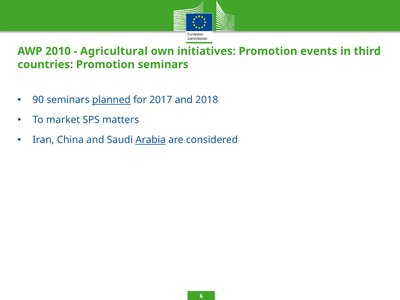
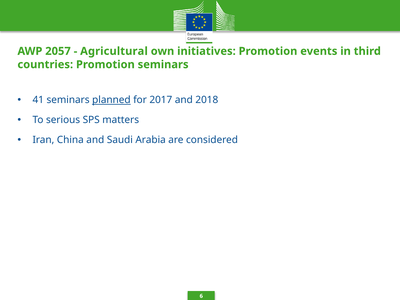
2010: 2010 -> 2057 (58, 51)
90: 90 -> 41 (38, 100)
market: market -> serious (63, 120)
Arabia underline: present -> none (151, 140)
